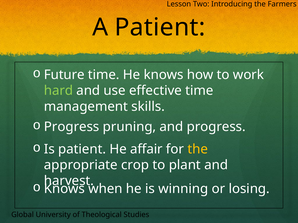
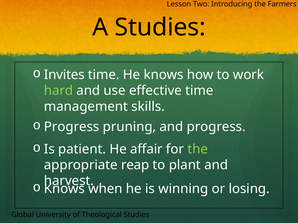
A Patient: Patient -> Studies (160, 27)
Future: Future -> Invites (64, 75)
the colour: yellow -> light green (198, 149)
crop: crop -> reap (135, 165)
